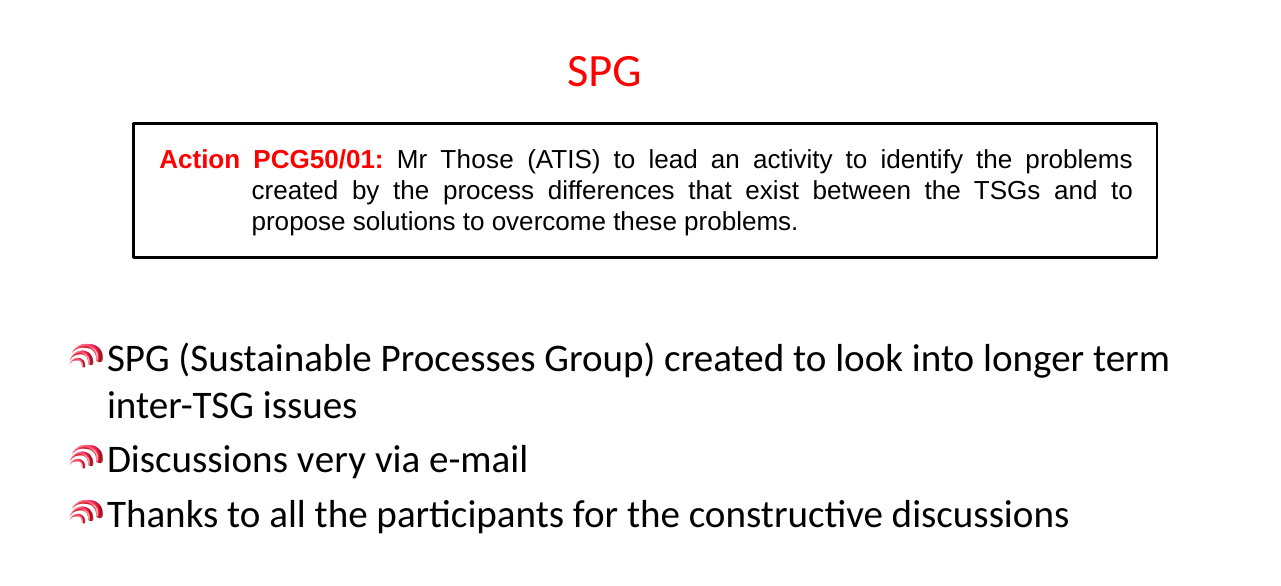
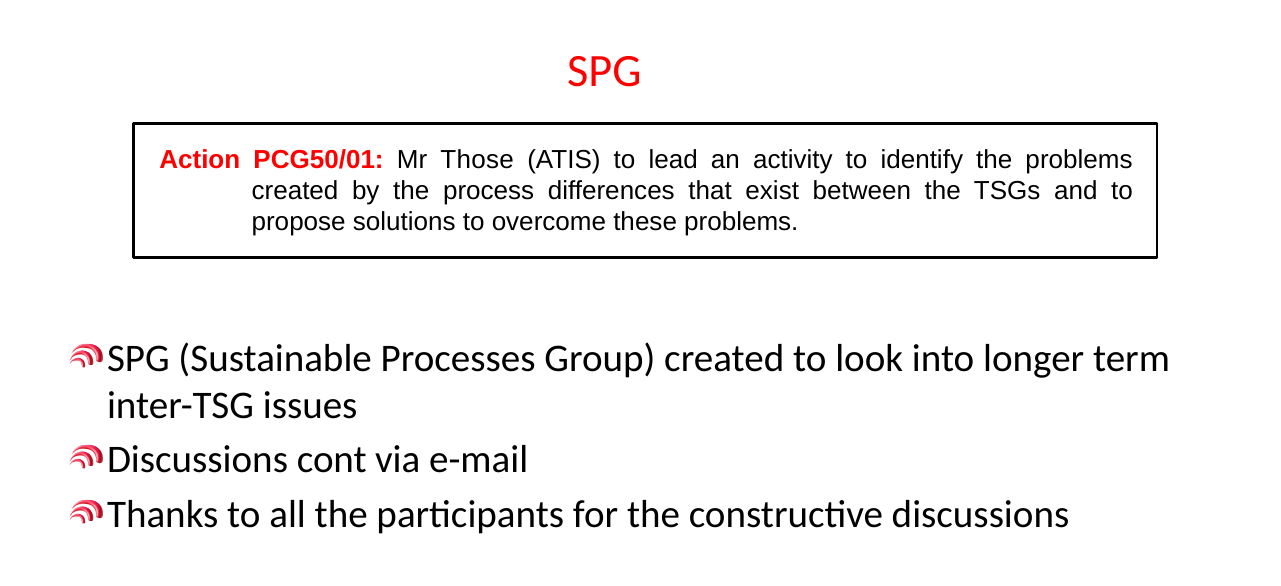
very: very -> cont (332, 460)
